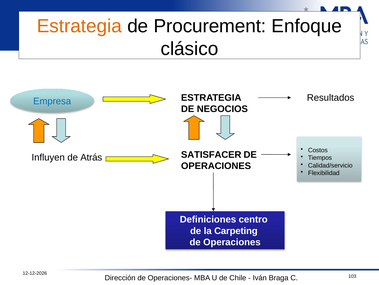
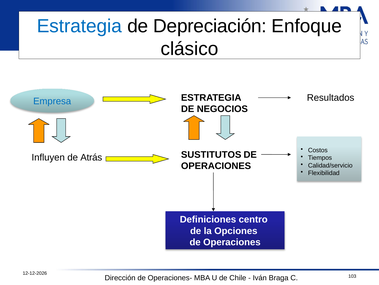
Estrategia colour: orange -> blue (79, 26)
Procurement: Procurement -> Depreciación (210, 26)
SATISFACER: SATISFACER -> SUSTITUTOS (211, 154)
Carpeting: Carpeting -> Opciones (236, 230)
